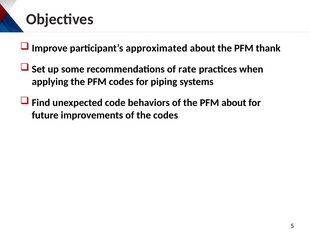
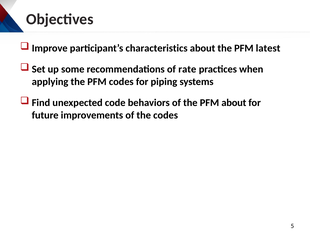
approximated: approximated -> characteristics (157, 48)
thank: thank -> latest (268, 48)
